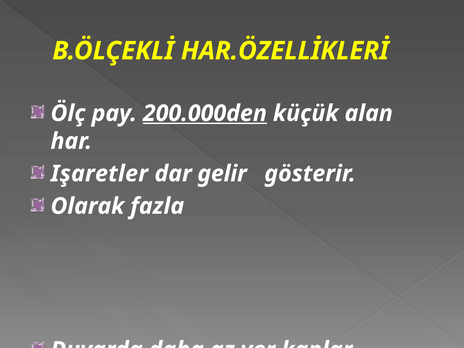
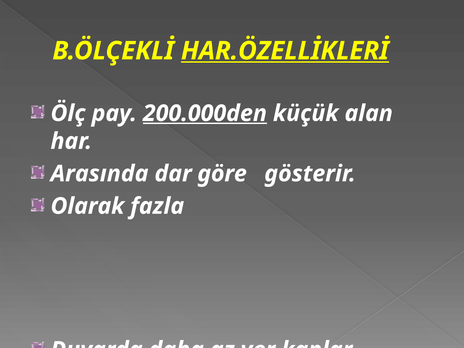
HAR.ÖZELLİKLERİ underline: none -> present (285, 51)
Işaretler: Işaretler -> Arasında (99, 174)
gelir: gelir -> göre (222, 174)
